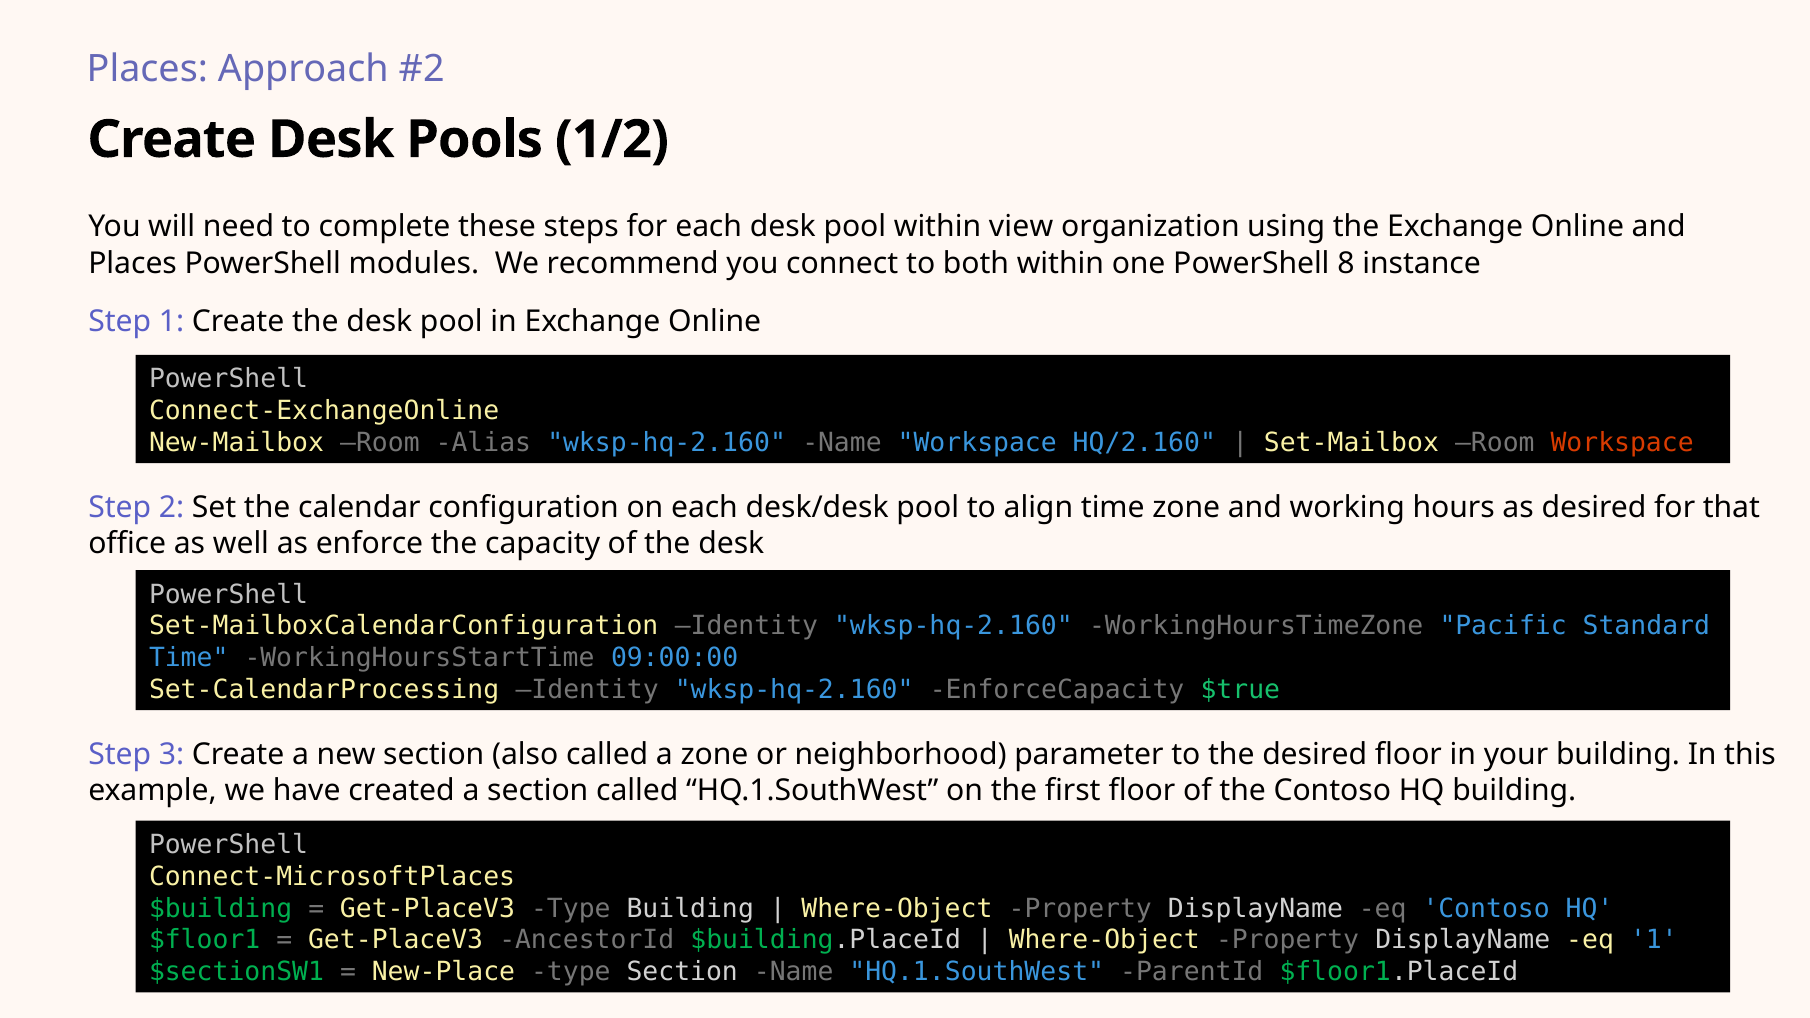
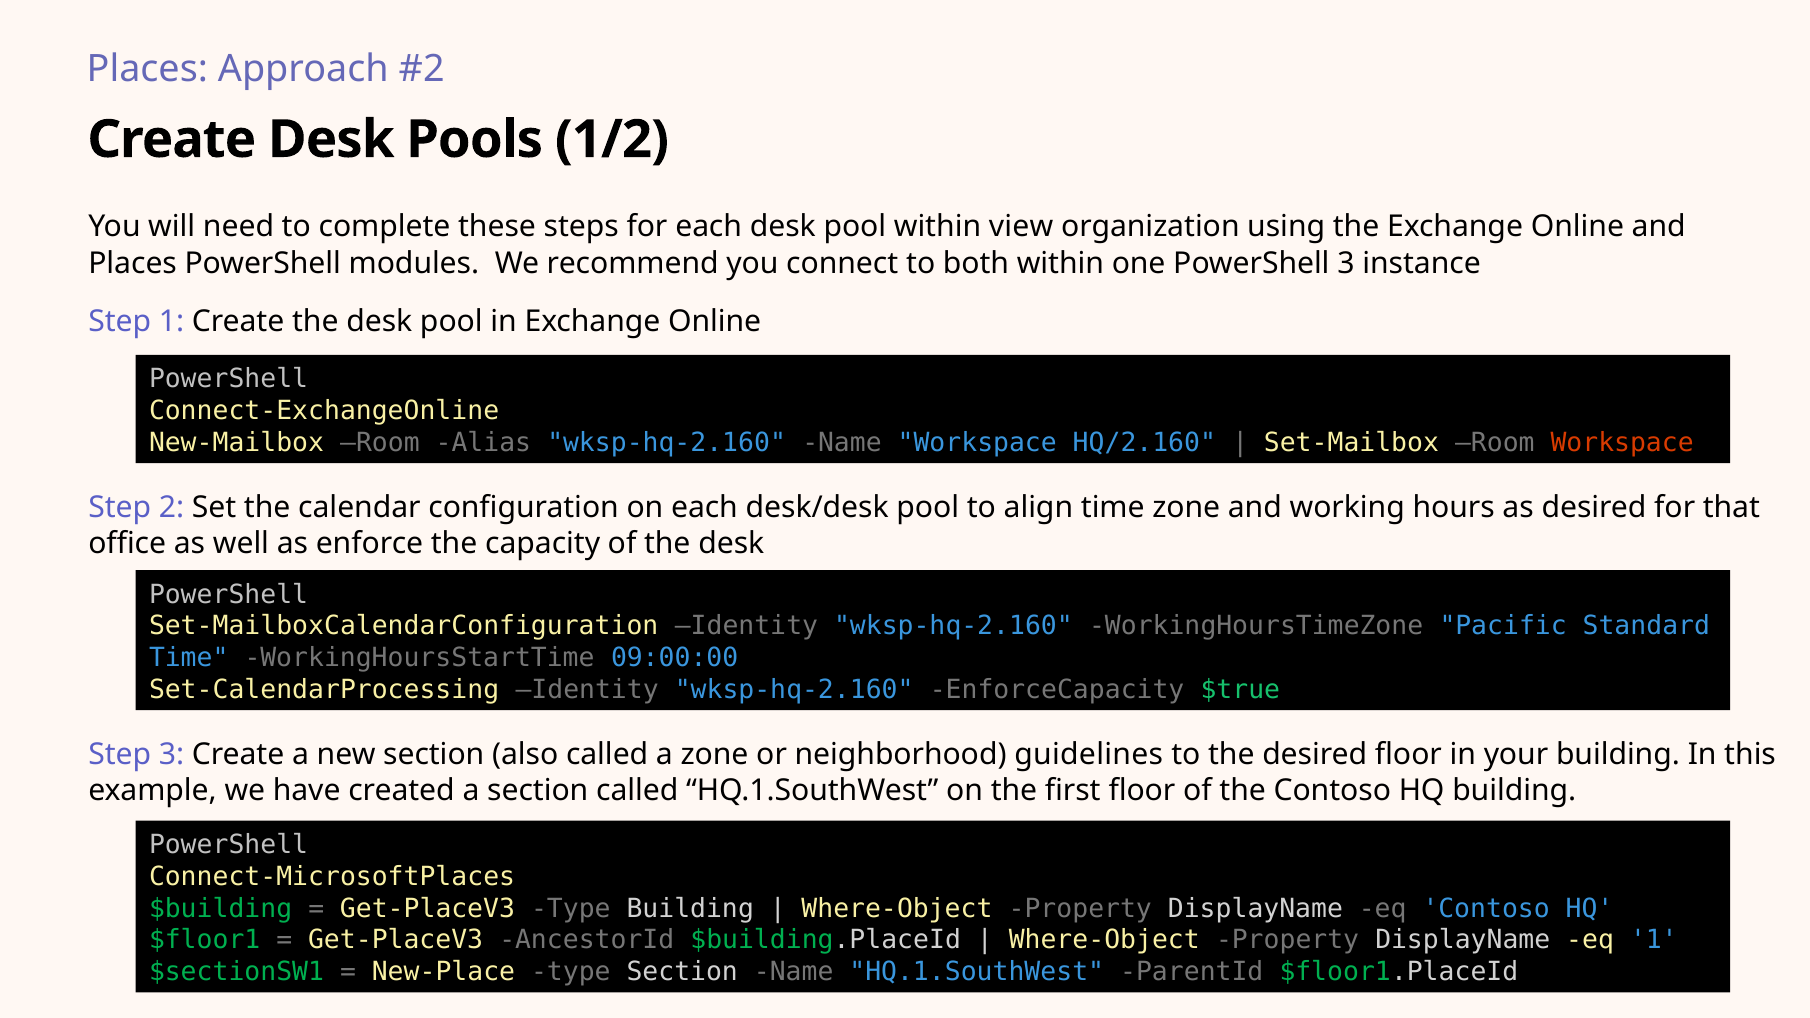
PowerShell 8: 8 -> 3 (1346, 263)
parameter: parameter -> guidelines (1089, 755)
